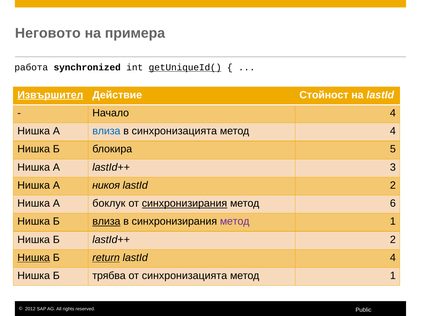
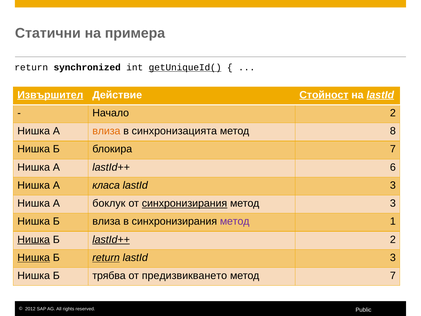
Неговото: Неговото -> Статични (48, 33)
работа: работа -> return (31, 67)
Стойност underline: none -> present (324, 95)
lastId underline: none -> present (380, 95)
Начало 4: 4 -> 2 (393, 113)
влиза colour: blue -> orange (106, 131)
метод 4: 4 -> 8 (393, 131)
блокира 5: 5 -> 7 (393, 149)
3: 3 -> 6 (393, 167)
никоя: никоя -> класа (106, 185)
2: 2 -> 3 (393, 185)
метод 6: 6 -> 3 (393, 203)
влиза underline: present -> none (106, 221)
Нишка underline: none -> present (34, 239)
lastId++ underline: none -> present (111, 239)
4: 4 -> 3 (393, 257)
от синхронизацията: синхронизацията -> предизвикването (184, 275)
1: 1 -> 7 (393, 275)
